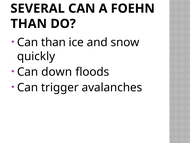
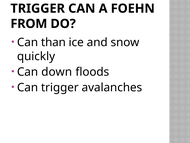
SEVERAL: SEVERAL -> TRIGGER (38, 8)
THAN: THAN -> FROM (29, 24)
